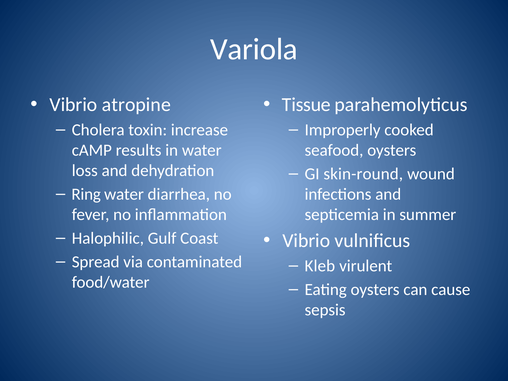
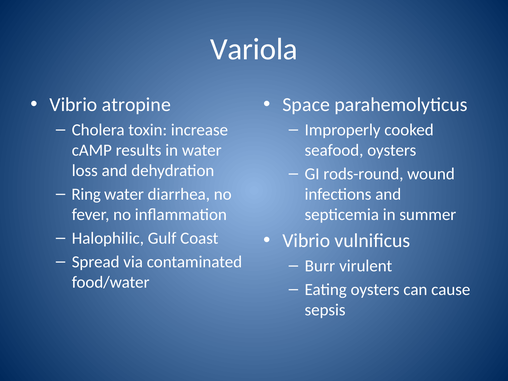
Tissue: Tissue -> Space (306, 105)
skin-round: skin-round -> rods-round (363, 174)
Kleb: Kleb -> Burr (320, 266)
